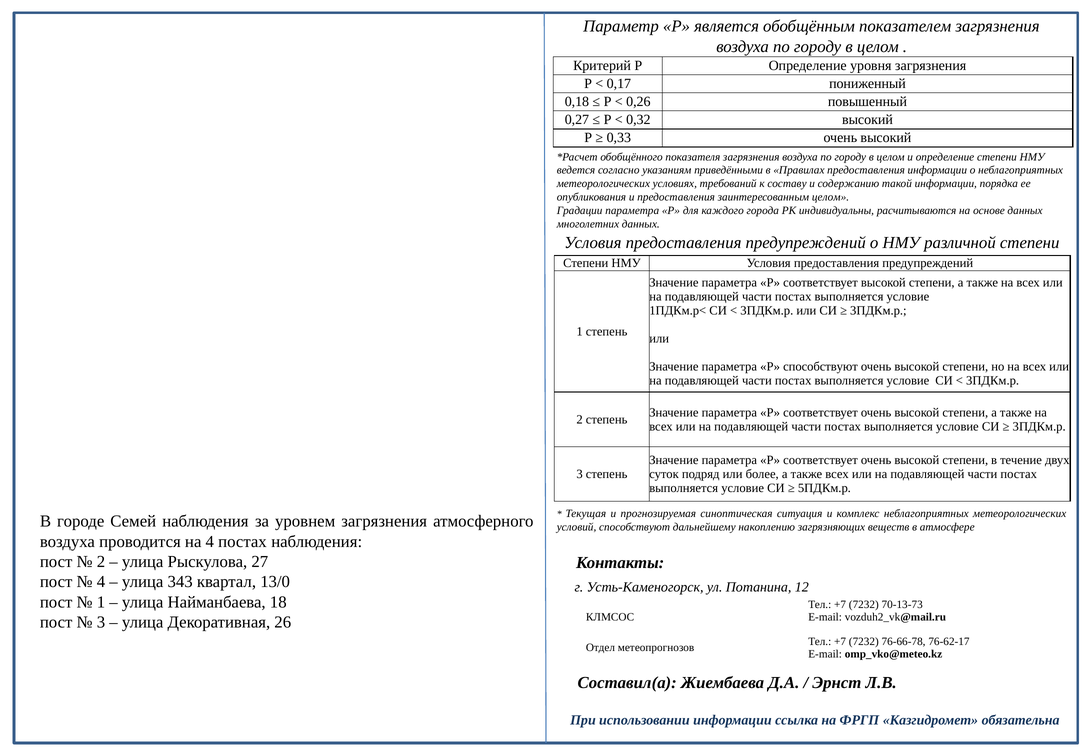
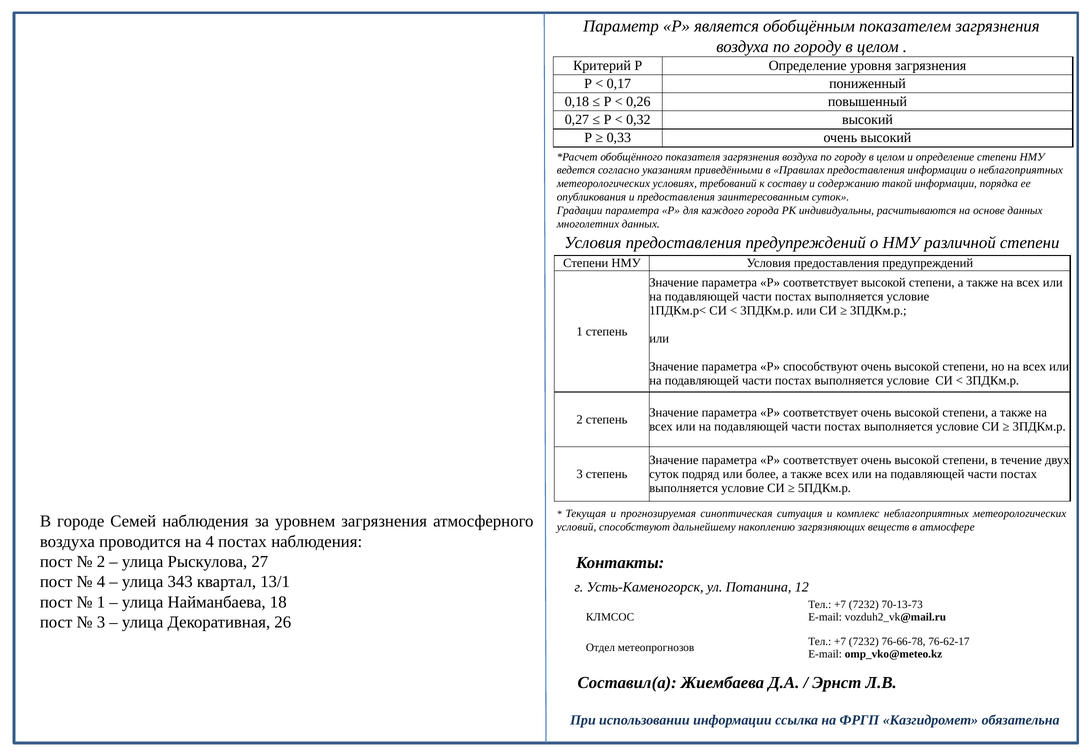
заинтересованным целом: целом -> суток (831, 197)
13/0: 13/0 -> 13/1 (275, 582)
